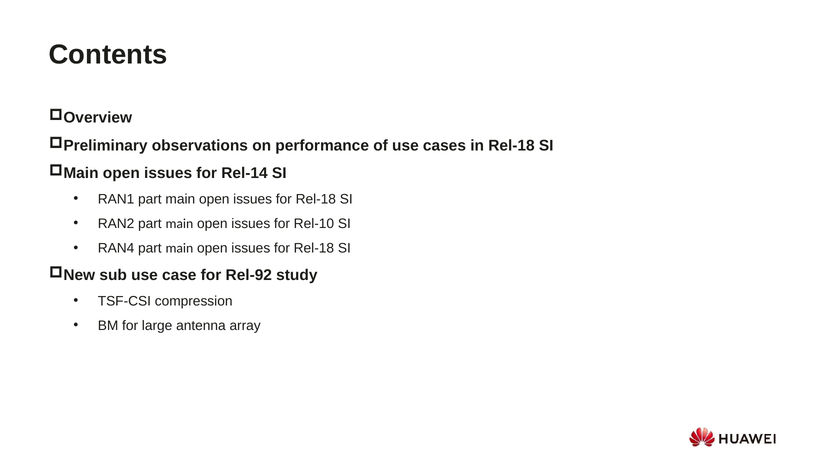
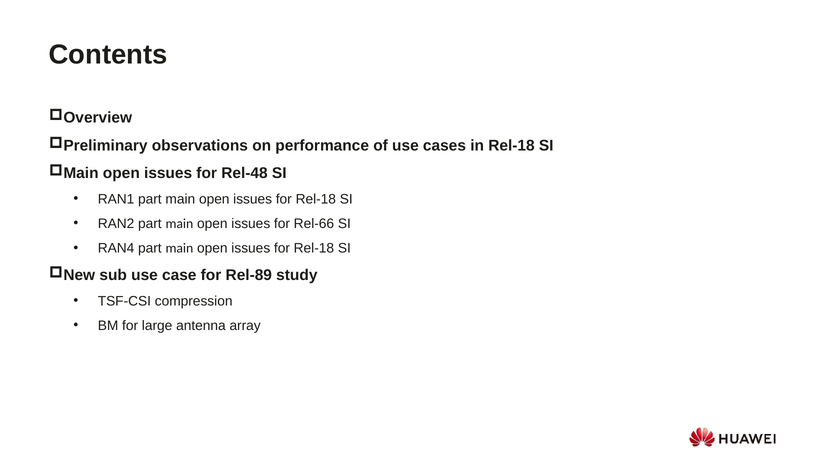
Rel-14: Rel-14 -> Rel-48 (244, 173)
Rel-10: Rel-10 -> Rel-66 (314, 224)
Rel-92: Rel-92 -> Rel-89 (249, 275)
